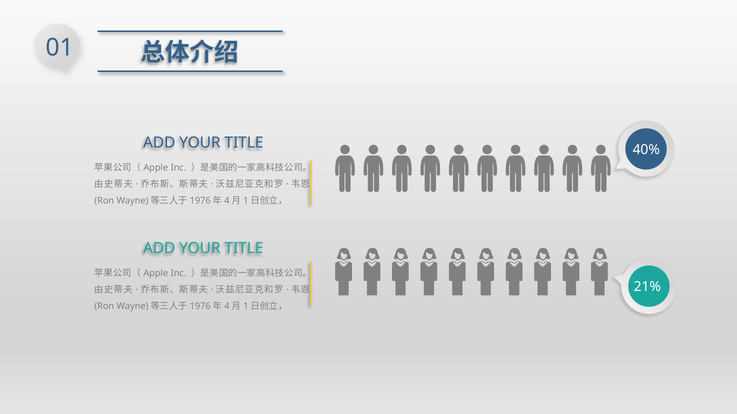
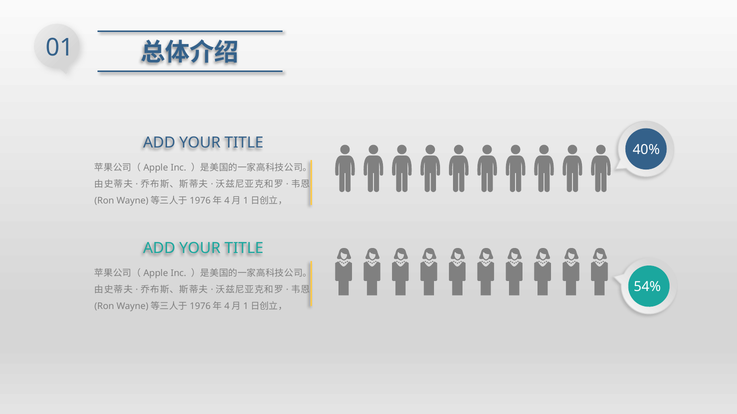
21%: 21% -> 54% (647, 287)
